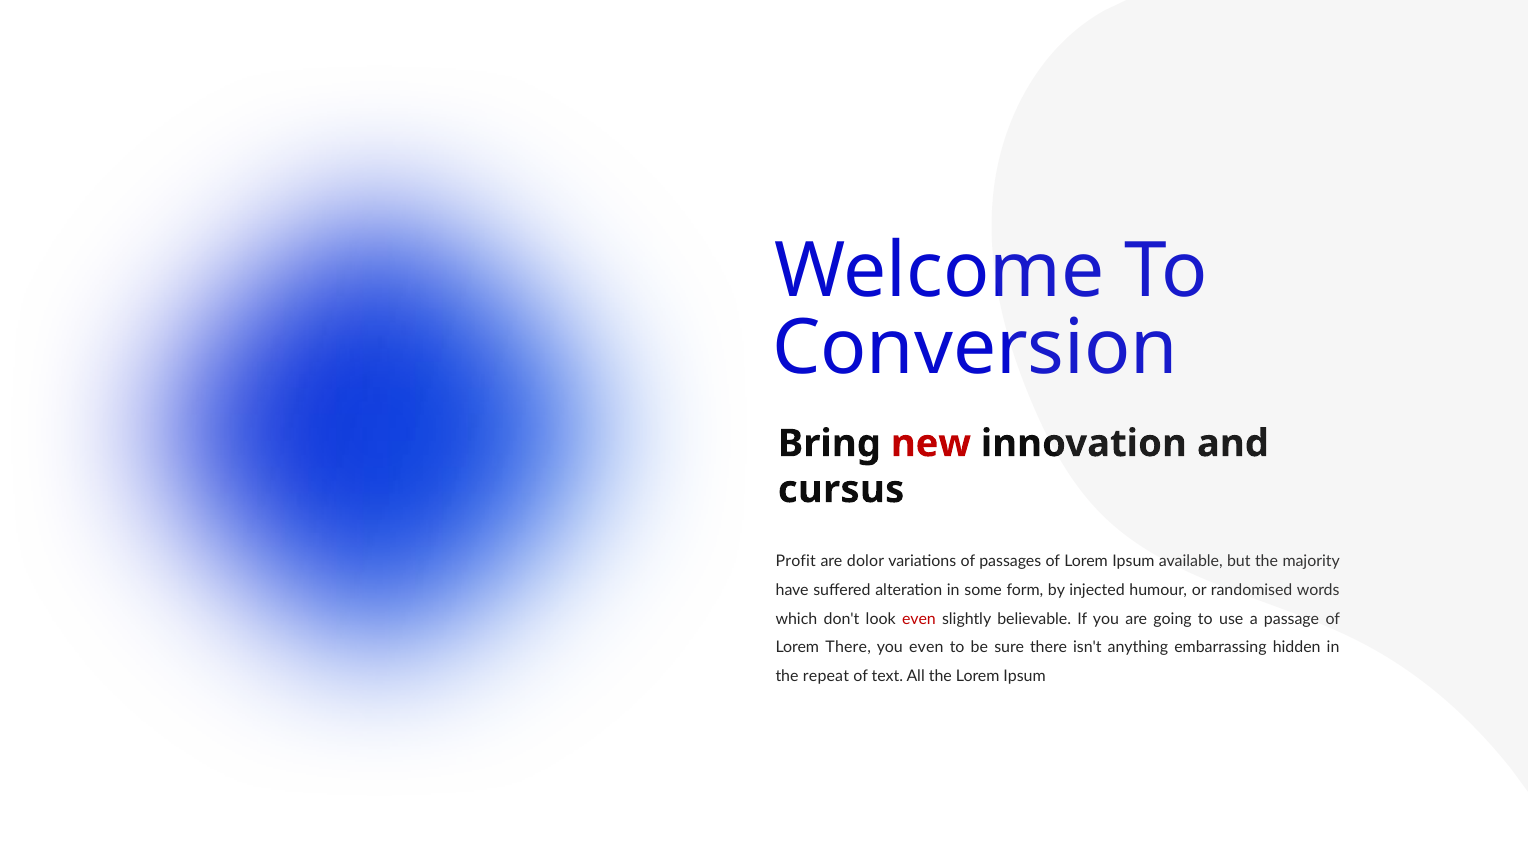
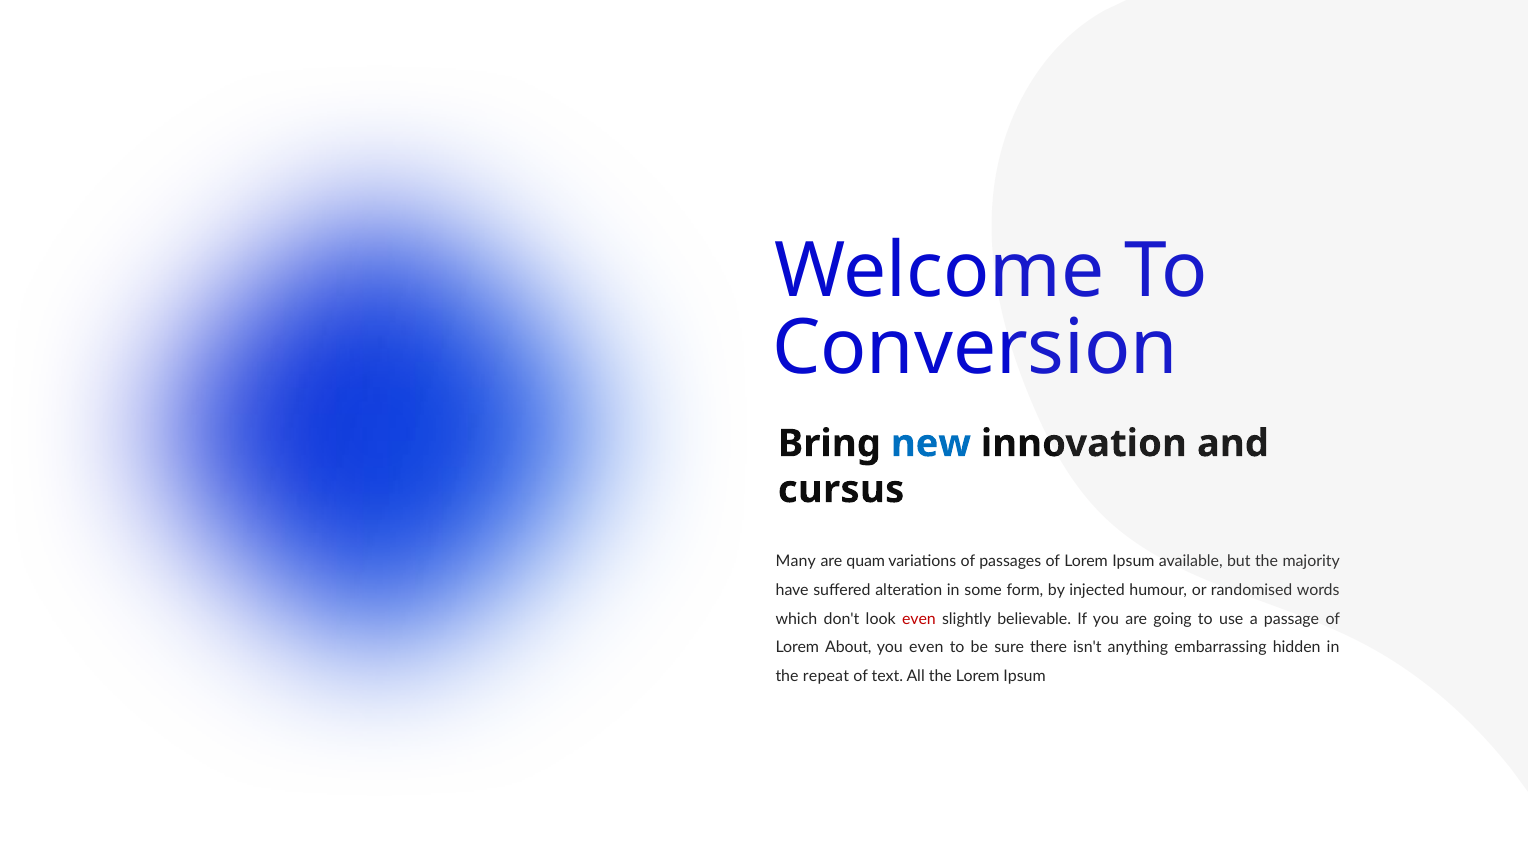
new colour: red -> blue (931, 444)
Profit: Profit -> Many (796, 561)
dolor: dolor -> quam (866, 561)
Lorem There: There -> About (848, 648)
